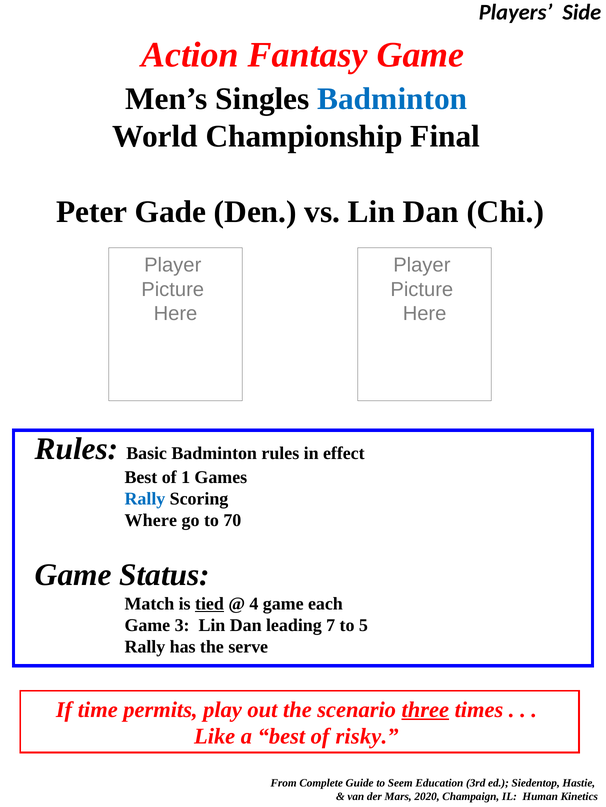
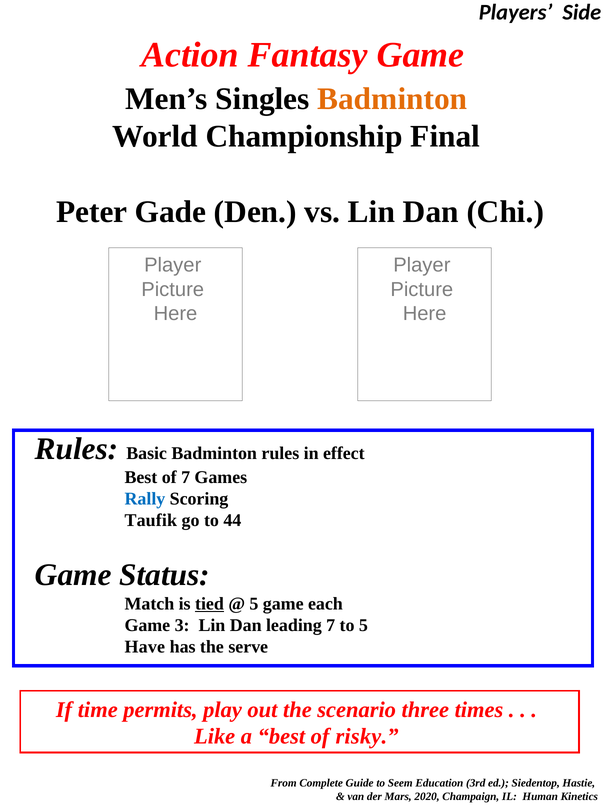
Badminton colour: blue -> orange (392, 99)
of 1: 1 -> 7 (186, 478)
Where: Where -> Taufik (151, 521)
70: 70 -> 44 (232, 521)
4: 4 -> 5 (254, 604)
Rally: Rally -> Have (145, 648)
three underline: present -> none (425, 711)
